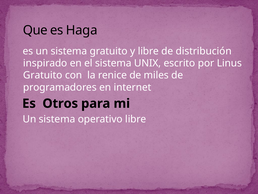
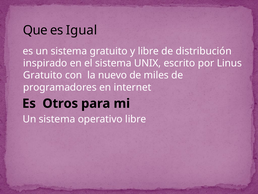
Haga: Haga -> Igual (82, 30)
renice: renice -> nuevo (113, 75)
